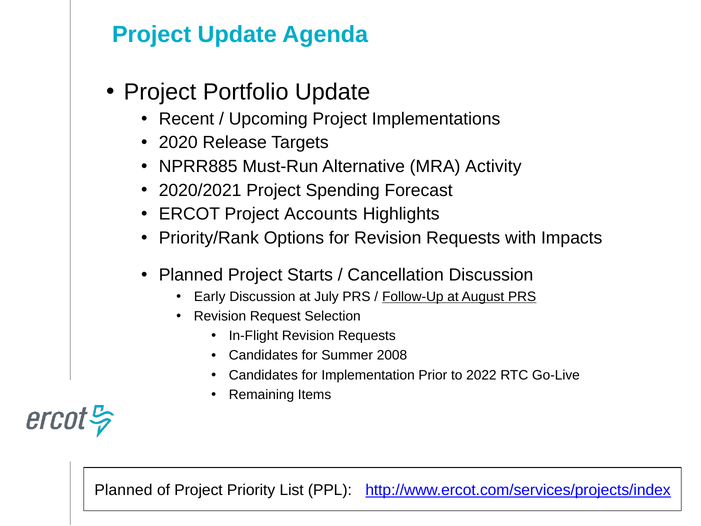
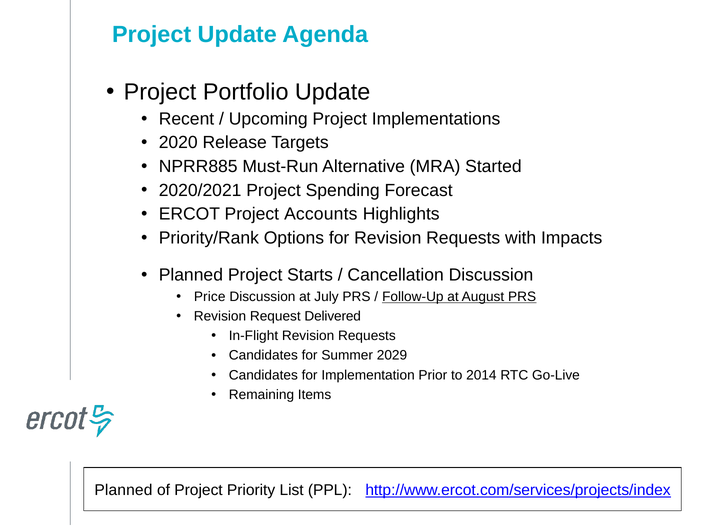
Activity: Activity -> Started (493, 166)
Early: Early -> Price (210, 297)
Selection: Selection -> Delivered (333, 316)
2008: 2008 -> 2029 (392, 355)
2022: 2022 -> 2014 (481, 375)
